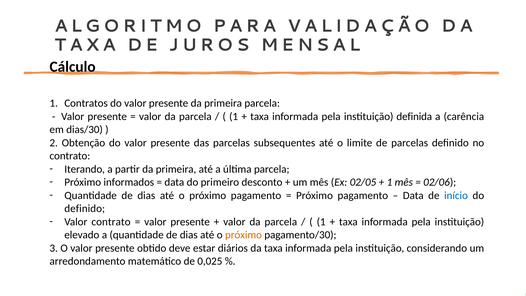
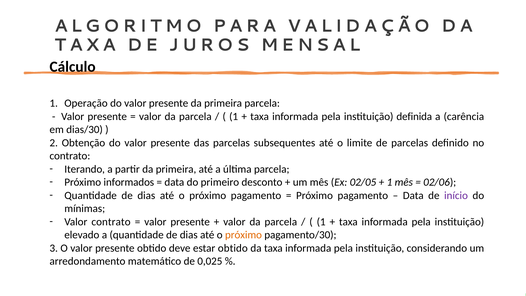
Contratos: Contratos -> Operação (86, 103)
início colour: blue -> purple (456, 195)
definido: definido -> mínimas (85, 209)
estar diários: diários -> obtido (233, 248)
